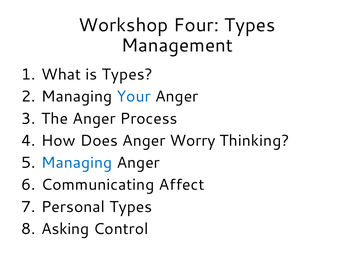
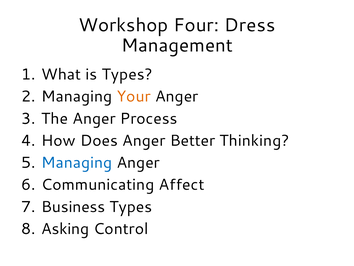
Four Types: Types -> Dress (250, 25)
Your colour: blue -> orange (134, 96)
Worry: Worry -> Better (193, 140)
Personal: Personal -> Business (73, 206)
